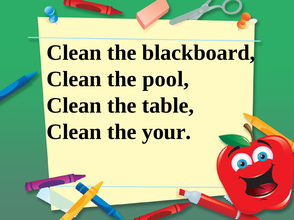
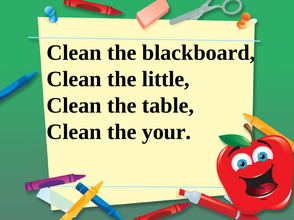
pool: pool -> little (166, 79)
